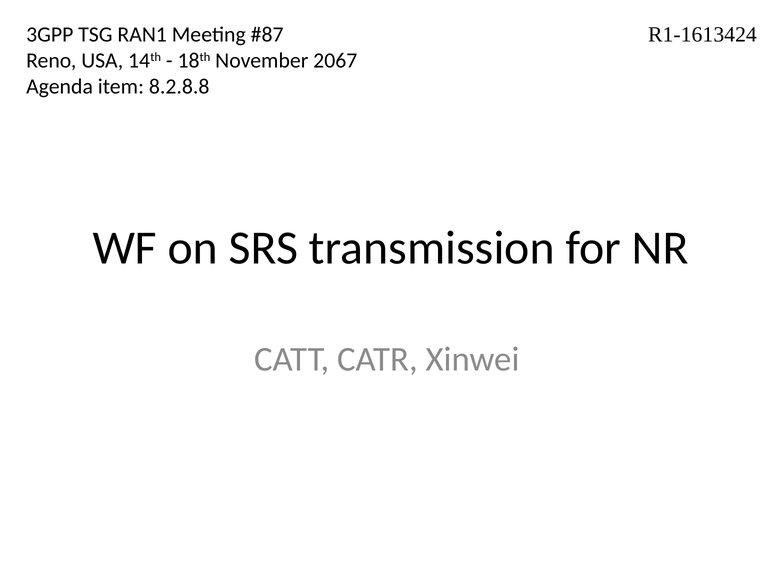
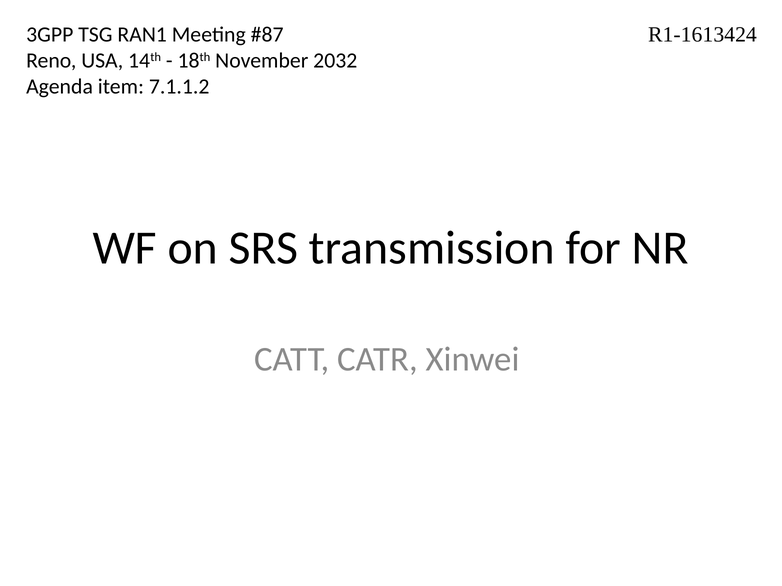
2067: 2067 -> 2032 (335, 61)
8.2.8.8: 8.2.8.8 -> 7.1.1.2 (179, 87)
